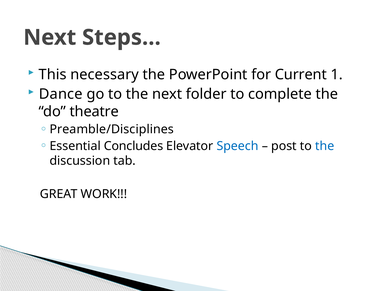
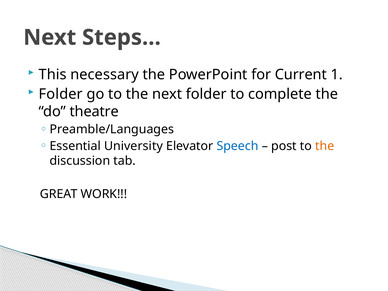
Dance: Dance -> Folder (61, 94)
Preamble/Disciplines: Preamble/Disciplines -> Preamble/Languages (112, 129)
Concludes: Concludes -> University (133, 146)
the colour: blue -> orange (325, 146)
